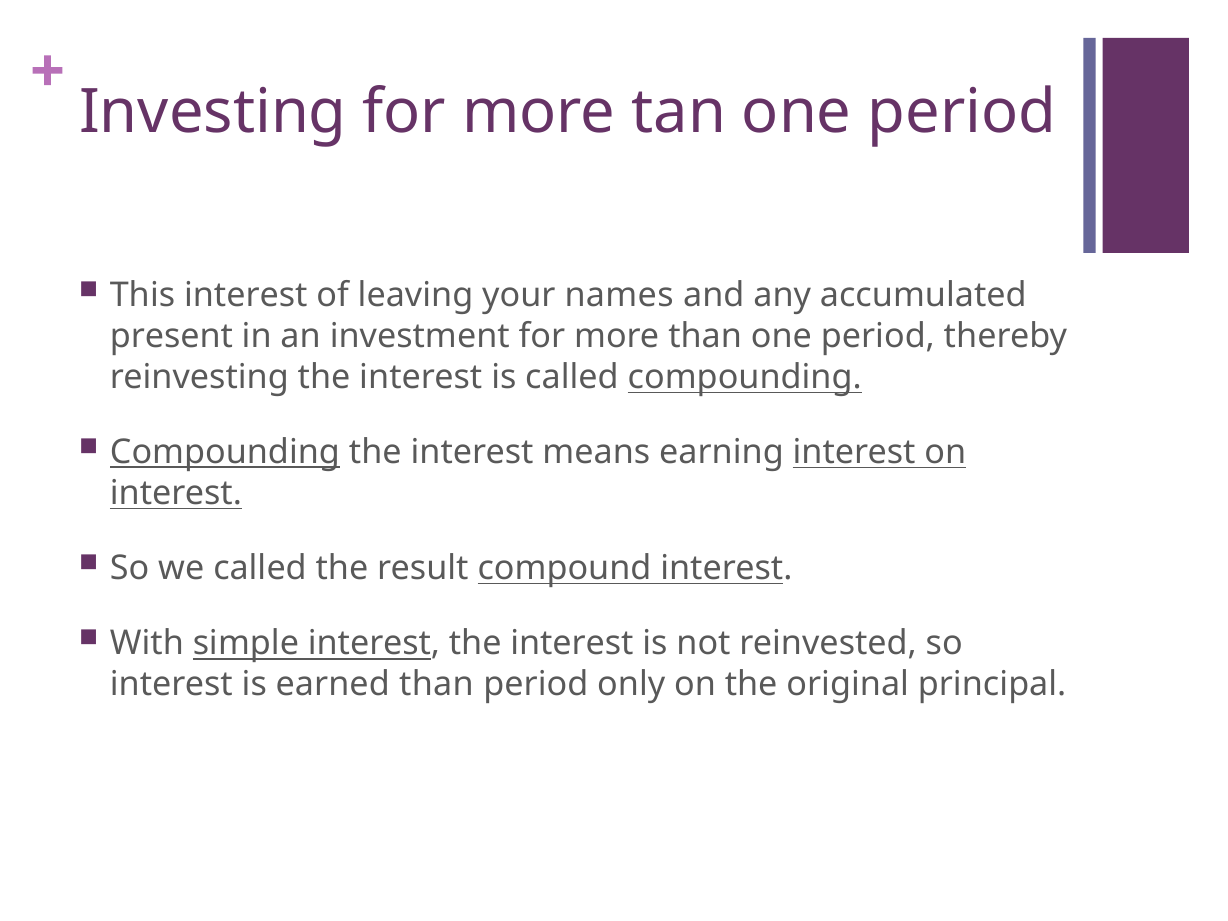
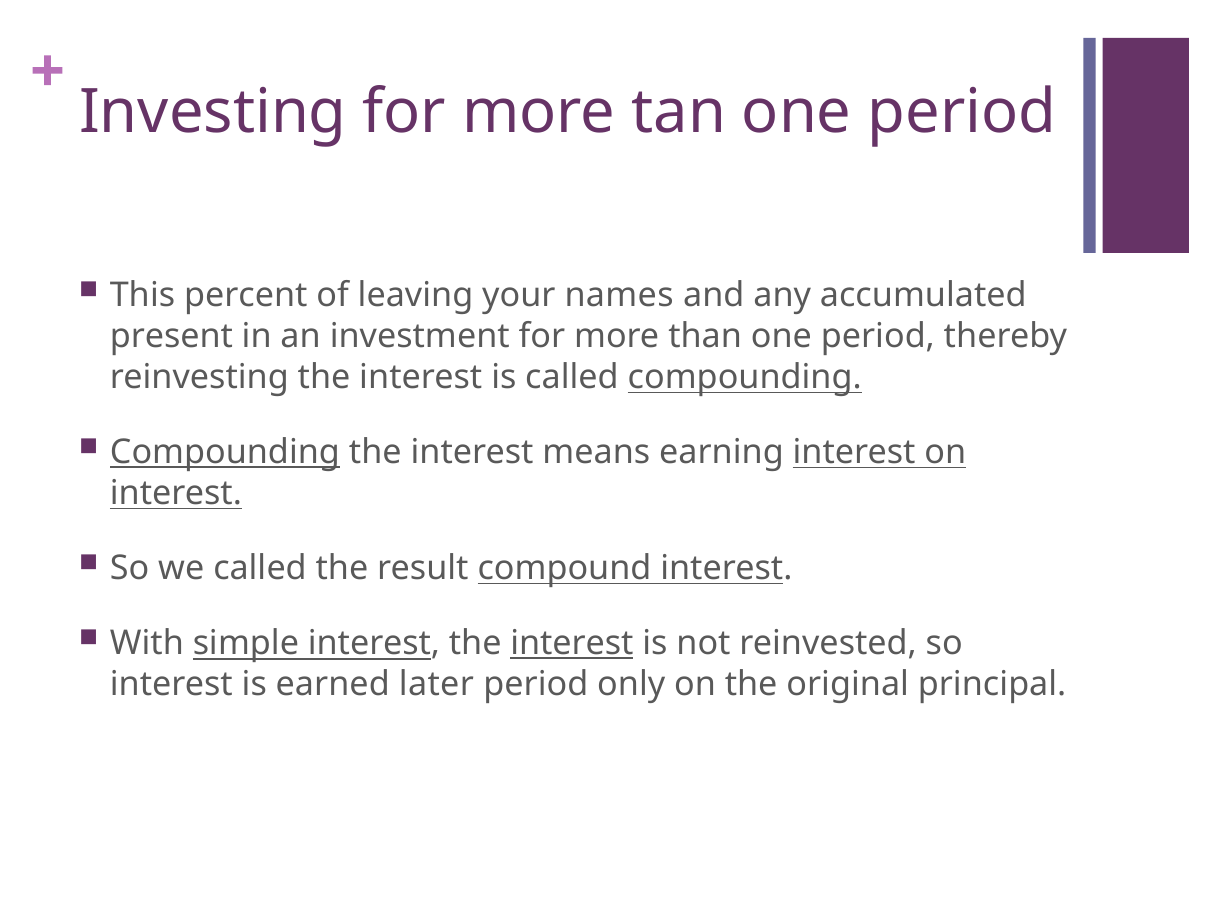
This interest: interest -> percent (246, 295)
interest underline: none -> present (572, 643)
earned than: than -> later (436, 684)
